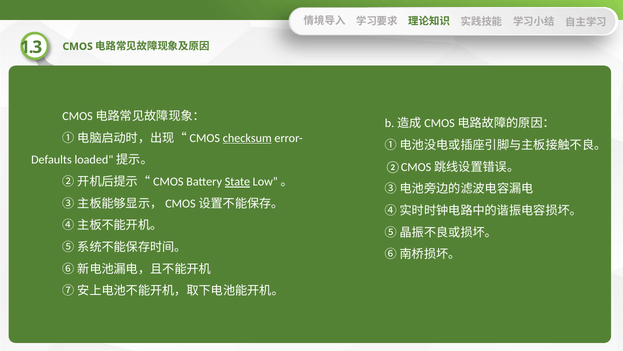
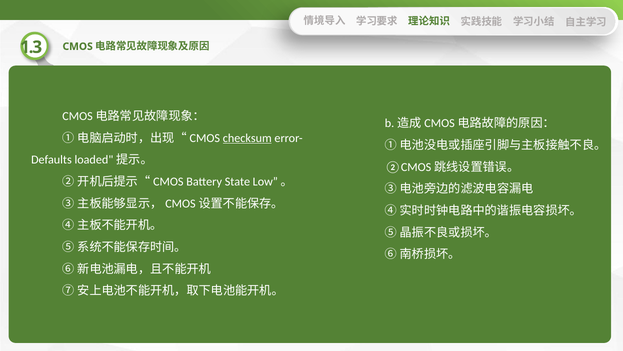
State underline: present -> none (237, 181)
